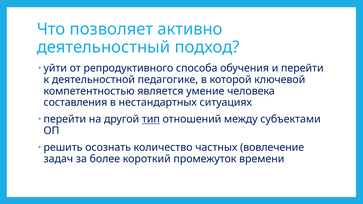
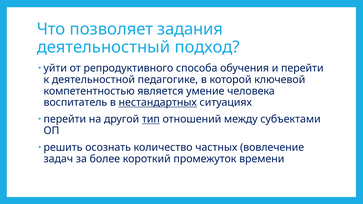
активно: активно -> задания (190, 29)
составления: составления -> воспитатель (75, 103)
нестандартных underline: none -> present (158, 103)
